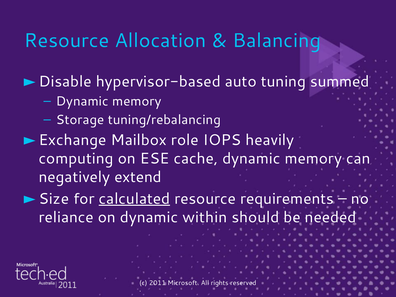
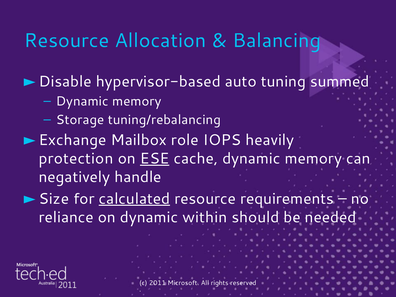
computing: computing -> protection (76, 159)
ESE underline: none -> present (155, 159)
extend: extend -> handle (138, 177)
